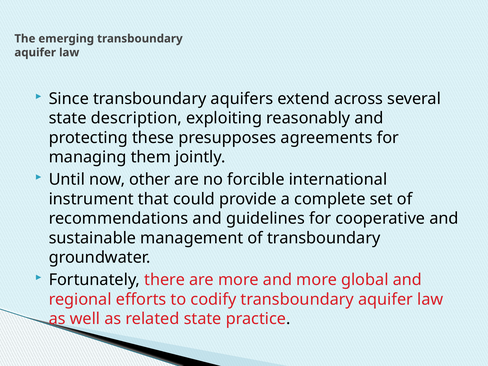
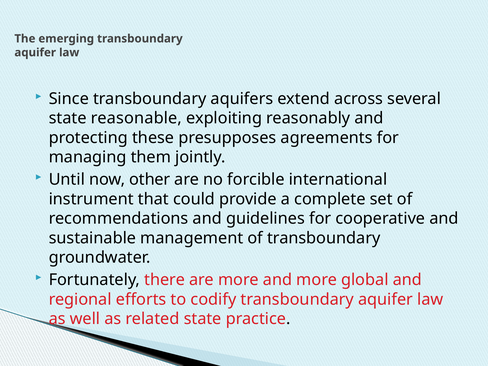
description: description -> reasonable (136, 118)
